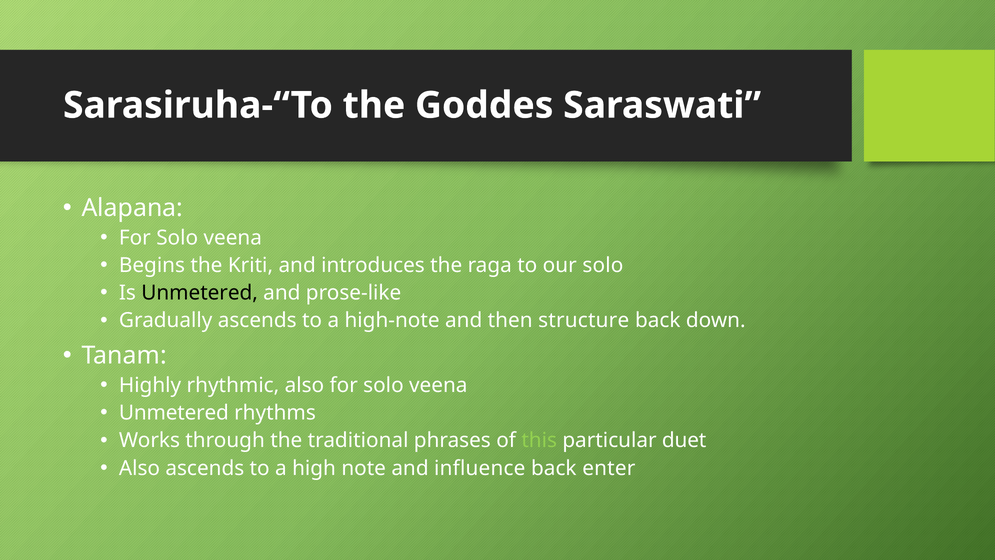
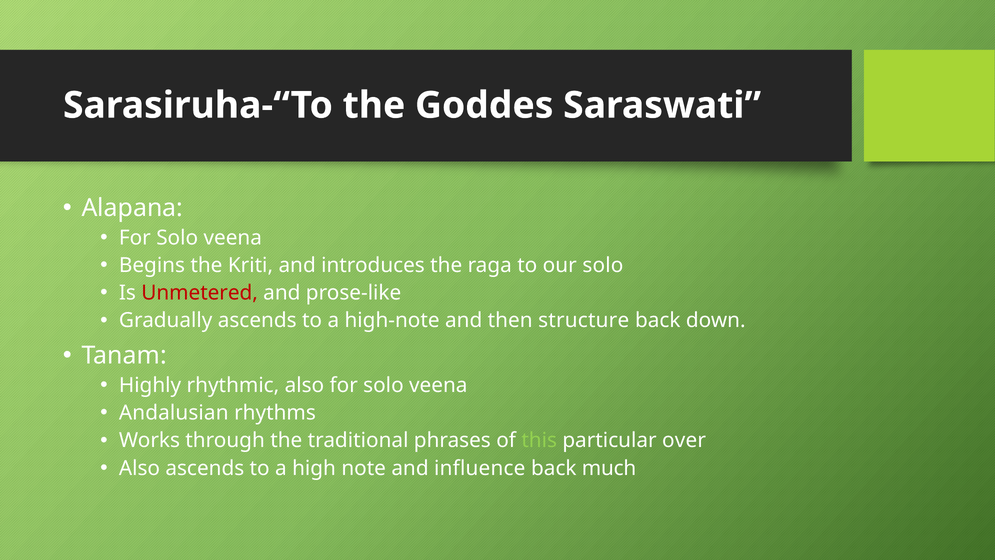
Unmetered colour: black -> red (200, 293)
Unmetered: Unmetered -> Andalusian (174, 413)
duet: duet -> over (684, 440)
enter: enter -> much (609, 468)
